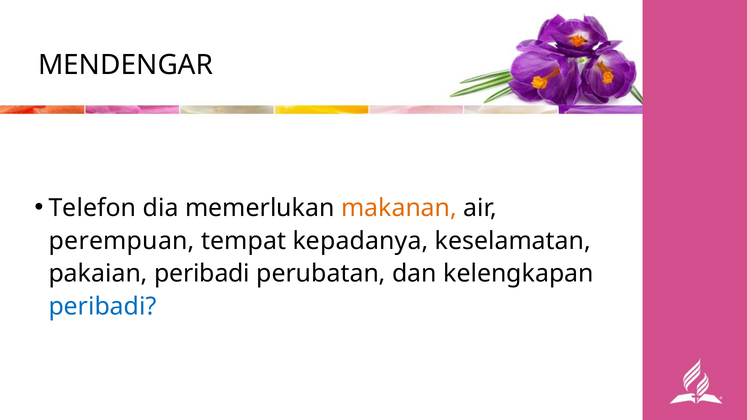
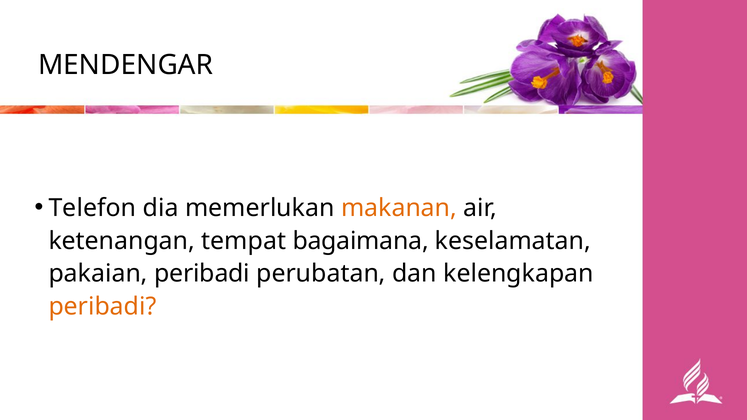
perempuan: perempuan -> ketenangan (122, 241)
kepadanya: kepadanya -> bagaimana (361, 241)
peribadi colour: blue -> orange (102, 307)
